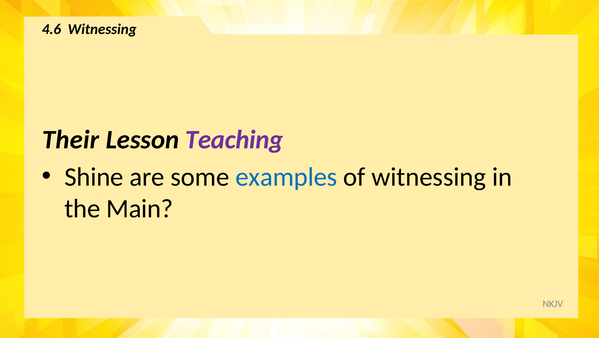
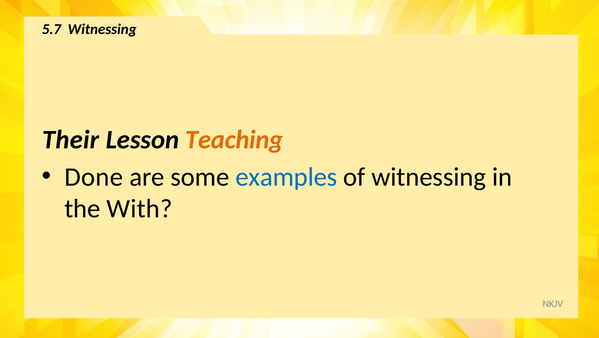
4.6: 4.6 -> 5.7 (51, 29)
Teaching colour: purple -> orange (234, 140)
Shine: Shine -> Done (94, 177)
Main: Main -> With (139, 209)
